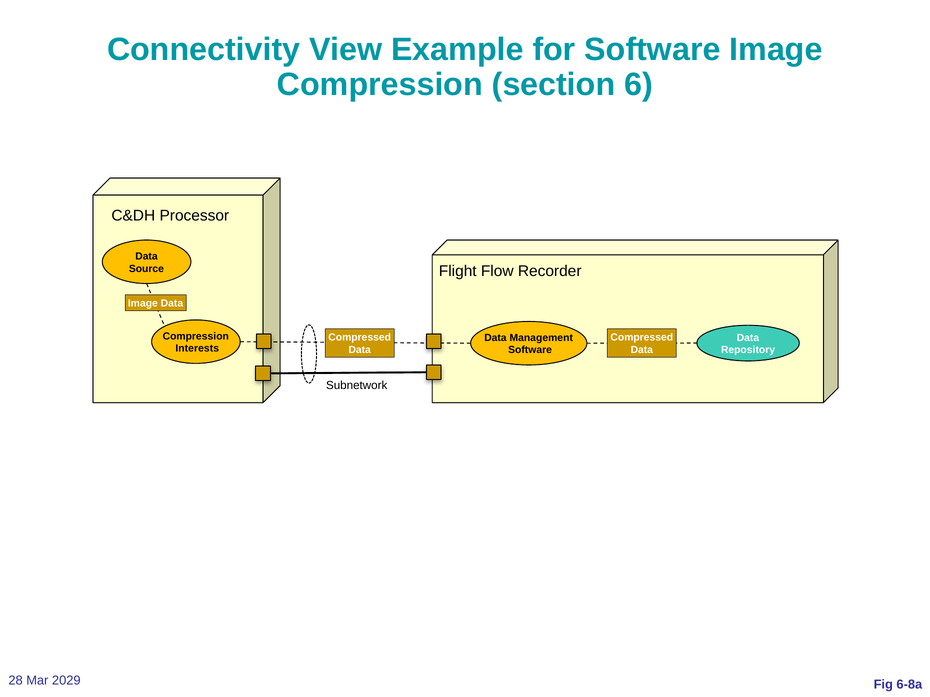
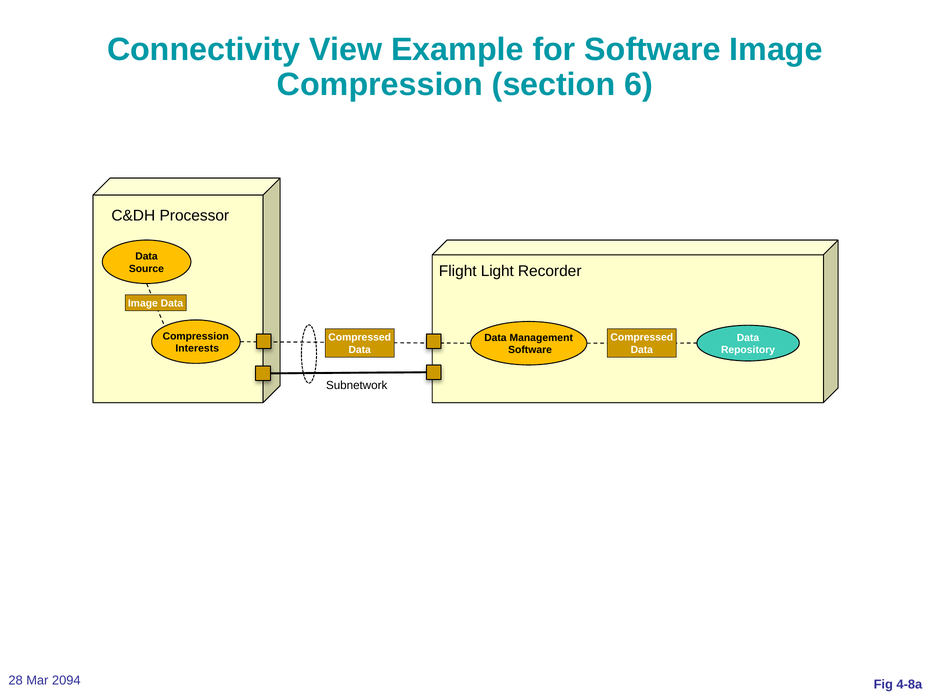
Flow: Flow -> Light (497, 271)
2029: 2029 -> 2094 (66, 681)
6-8a: 6-8a -> 4-8a (909, 685)
